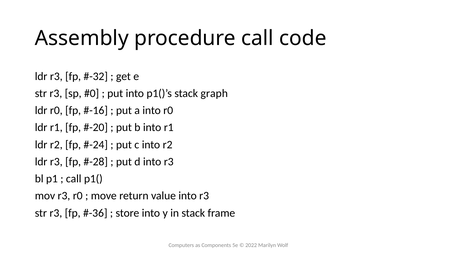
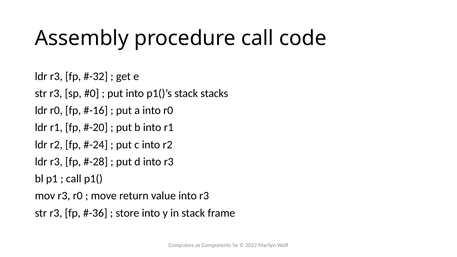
graph: graph -> stacks (214, 93)
